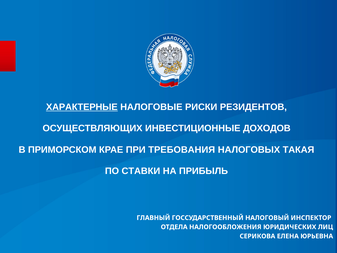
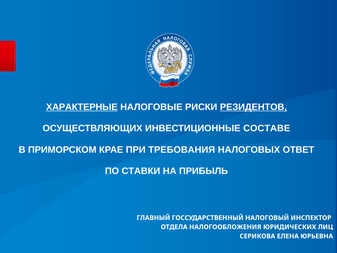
РЕЗИДЕНТОВ underline: none -> present (253, 107)
ДОХОДОВ: ДОХОДОВ -> СОСТАВЕ (267, 128)
ТАКАЯ: ТАКАЯ -> ОТВЕТ (298, 150)
